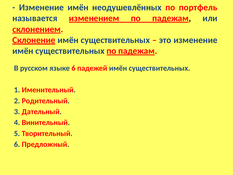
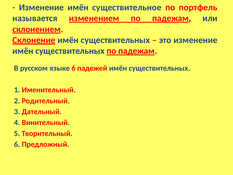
неодушевлённых: неодушевлённых -> существительное (127, 7)
